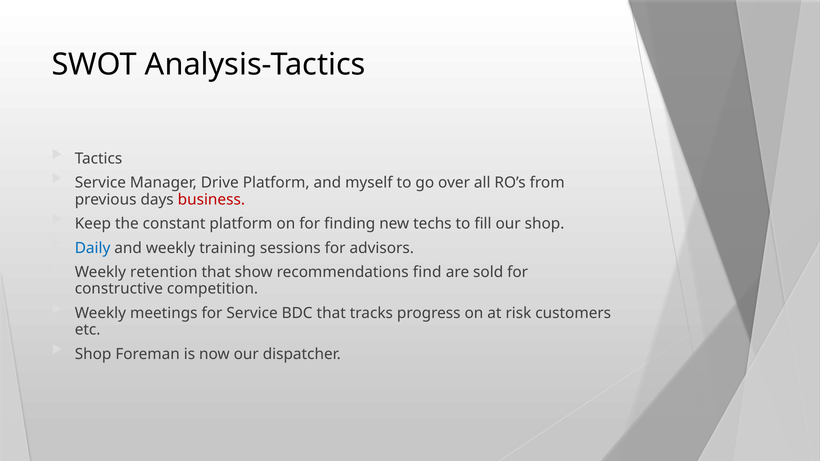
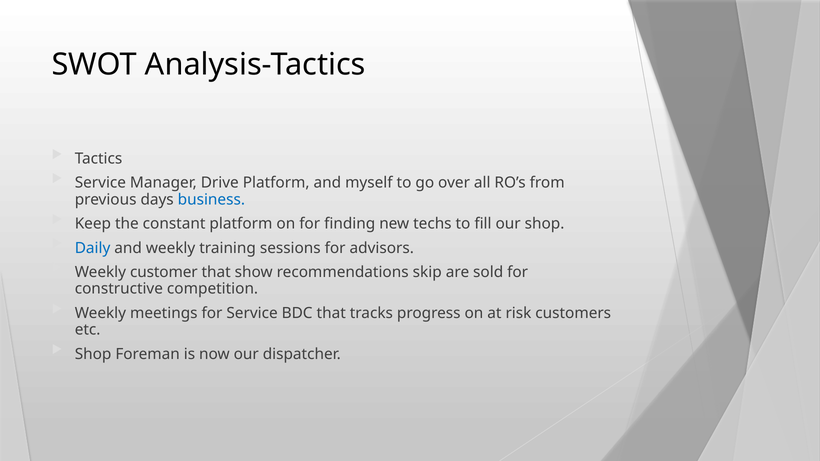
business colour: red -> blue (211, 200)
retention: retention -> customer (164, 272)
find: find -> skip (427, 272)
